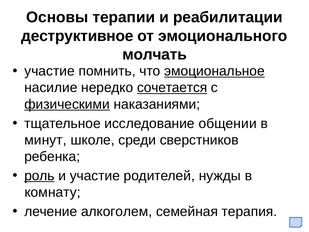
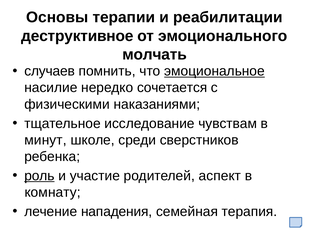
участие: участие -> случаев (50, 71)
сочетается underline: present -> none (172, 88)
физическими underline: present -> none (67, 104)
общении: общении -> чувствам (228, 123)
нужды: нужды -> аспект (220, 176)
алкоголем: алкоголем -> нападения (117, 211)
